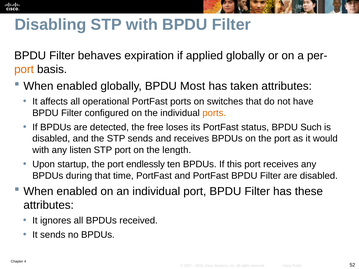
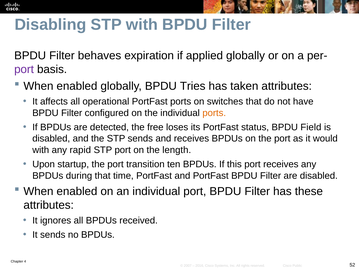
port colour: orange -> purple (24, 70)
Most: Most -> Tries (193, 86)
Such: Such -> Field (311, 127)
listen: listen -> rapid (80, 150)
endlessly: endlessly -> transition (145, 164)
